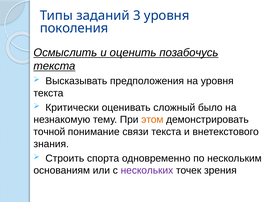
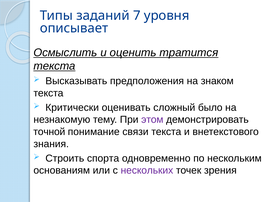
3: 3 -> 7 (137, 16)
поколения: поколения -> описывает (74, 28)
позабочусь: позабочусь -> тратится (189, 53)
на уровня: уровня -> знаком (217, 81)
этом colour: orange -> purple (152, 120)
